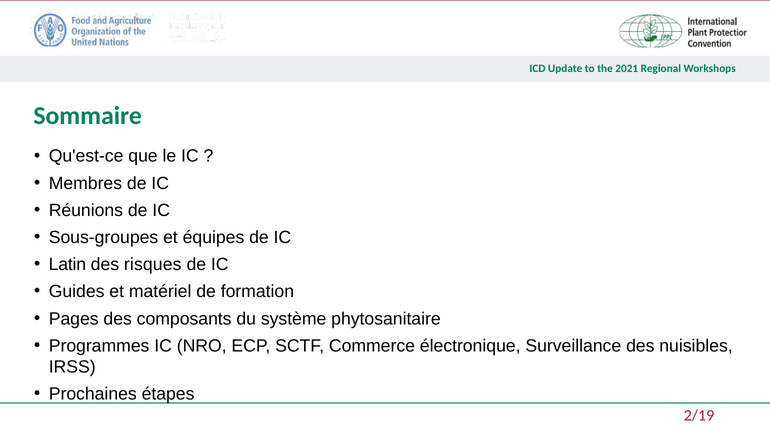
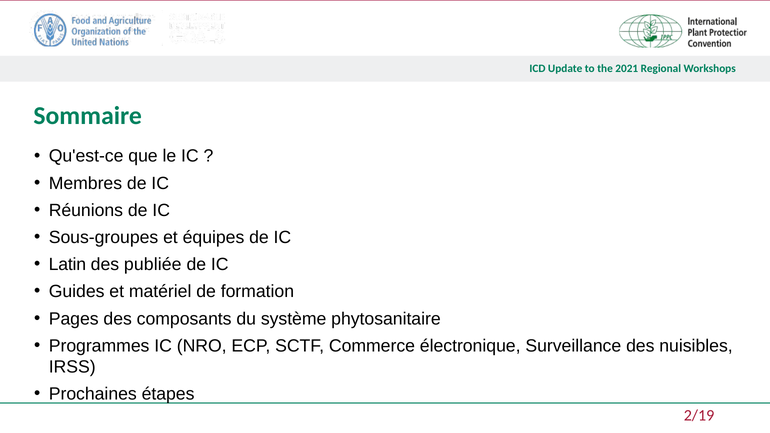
risques: risques -> publiée (153, 265)
